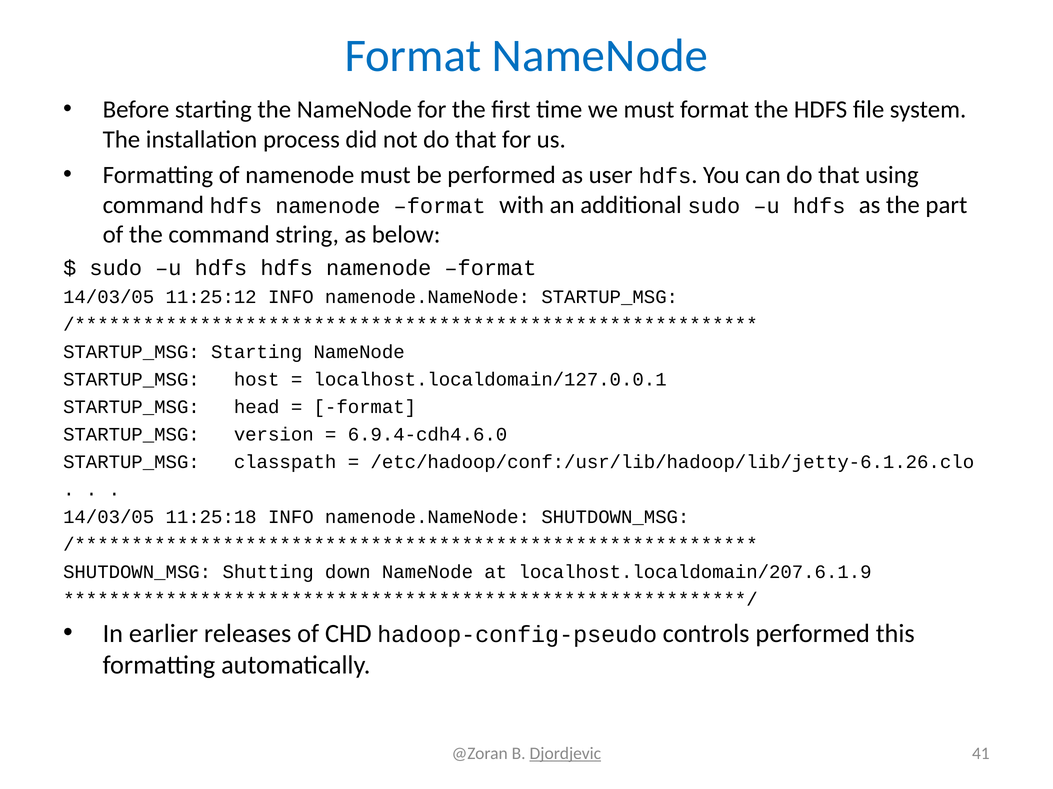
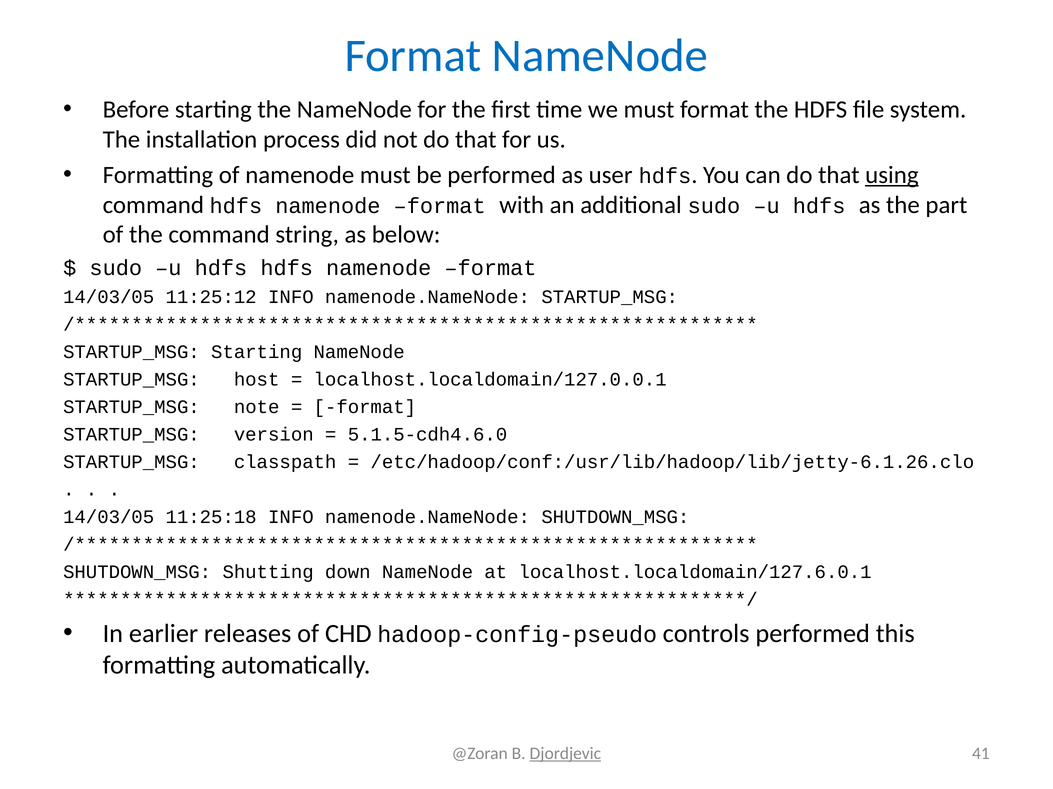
using underline: none -> present (892, 175)
head: head -> note (257, 407)
6.9.4-cdh4.6.0: 6.9.4-cdh4.6.0 -> 5.1.5-cdh4.6.0 (427, 435)
localhost.localdomain/207.6.1.9: localhost.localdomain/207.6.1.9 -> localhost.localdomain/127.6.0.1 (695, 572)
